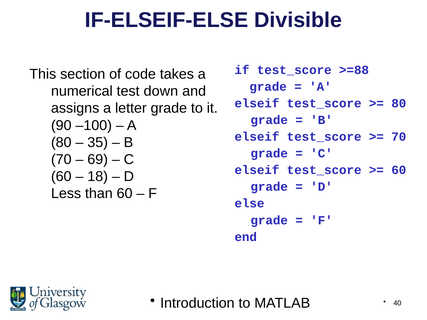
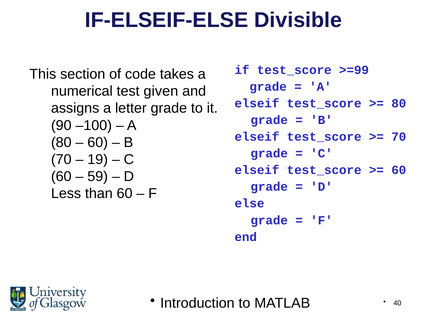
>=88: >=88 -> >=99 (354, 70)
down: down -> given (161, 91)
35: 35 -> 60 (98, 143)
69: 69 -> 19 (98, 160)
18: 18 -> 59 (98, 177)
